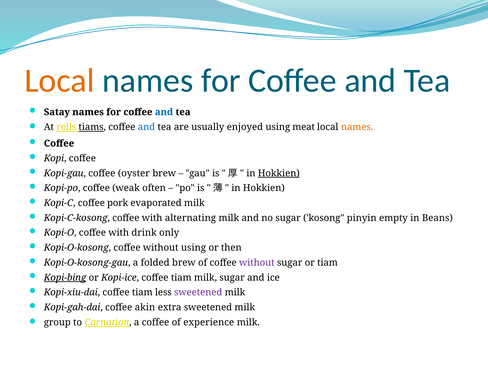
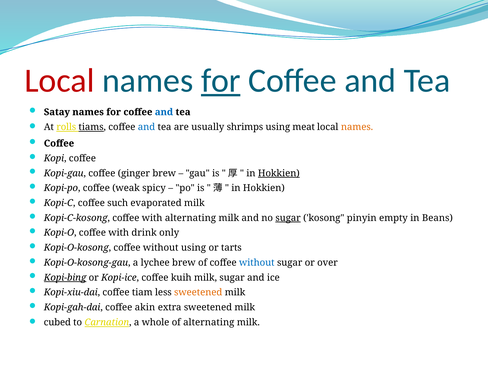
Local colour: orange -> red (59, 81)
for underline: none -> present (221, 81)
enjoyed: enjoyed -> shrimps (245, 127)
oyster: oyster -> ginger (134, 173)
often: often -> spicy (154, 188)
pork: pork -> such (118, 203)
sugar underline: none -> present (288, 218)
then: then -> tarts (231, 248)
folded: folded -> lychee (155, 263)
without colour: purple -> blue (257, 263)
or tiam: tiam -> over (327, 263)
Kopi-ice coffee tiam: tiam -> kuih (181, 278)
sweetened colour: purple -> orange (198, 292)
group: group -> cubed (57, 322)
a coffee: coffee -> whole (156, 322)
of experience: experience -> alternating (209, 322)
